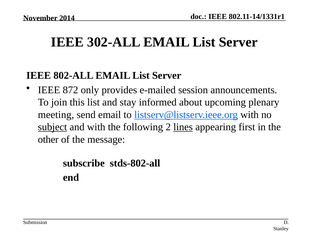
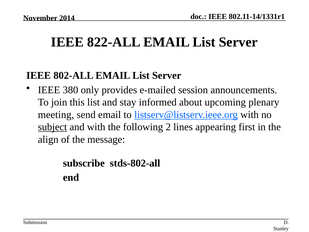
302-ALL: 302-ALL -> 822-ALL (114, 42)
872: 872 -> 380 (70, 90)
lines underline: present -> none (183, 127)
other: other -> align (48, 139)
